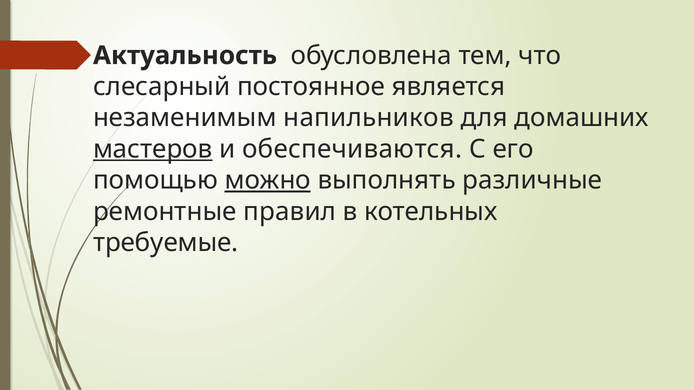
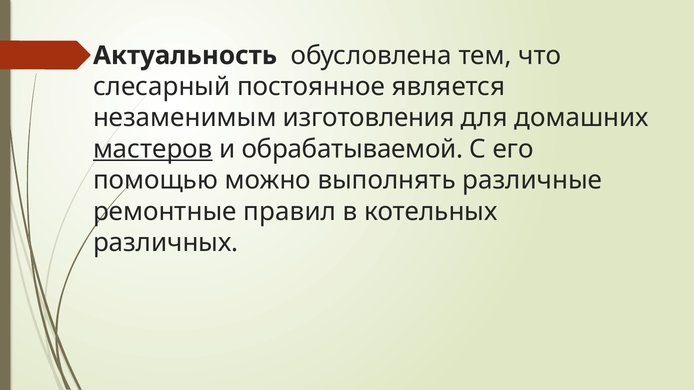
напильников: напильников -> изготовления (369, 118)
обеспечиваются: обеспечиваются -> обрабатываемой (352, 149)
можно underline: present -> none (268, 180)
требуемые: требуемые -> различных (166, 243)
